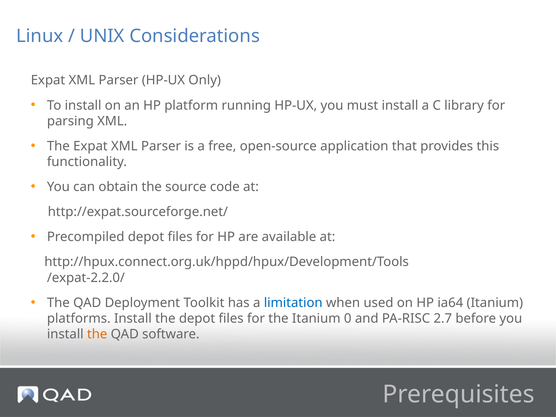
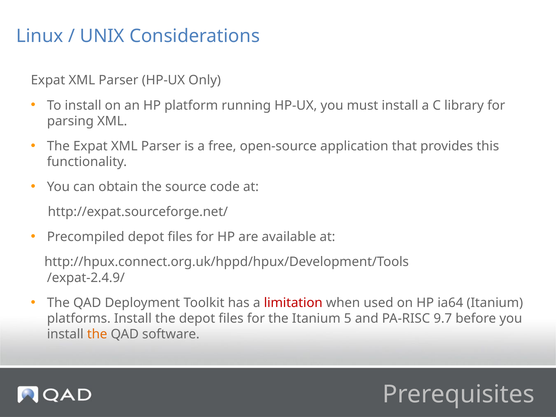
/expat-2.2.0/: /expat-2.2.0/ -> /expat-2.4.9/ (86, 278)
limitation colour: blue -> red (293, 303)
0: 0 -> 5 (348, 318)
2.7: 2.7 -> 9.7 (443, 318)
